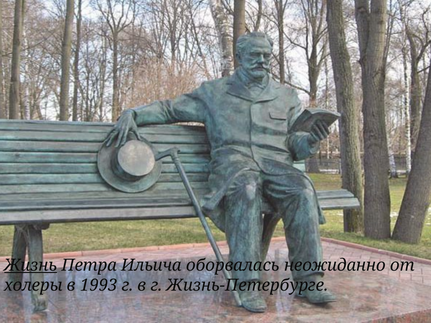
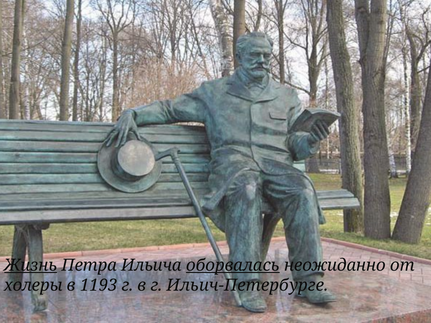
оборвалась underline: none -> present (233, 266)
1993: 1993 -> 1193 (99, 286)
Жизнь-Петербурге: Жизнь-Петербурге -> Ильич-Петербурге (247, 286)
